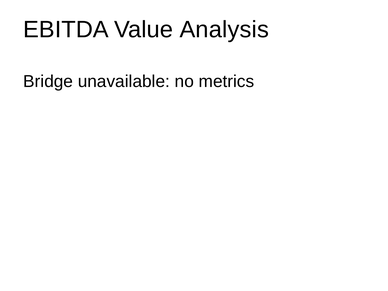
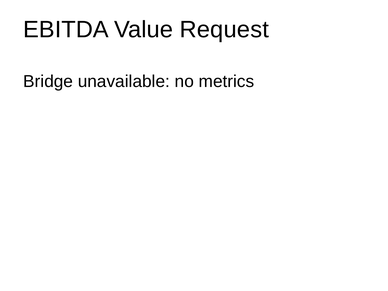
Analysis: Analysis -> Request (224, 29)
